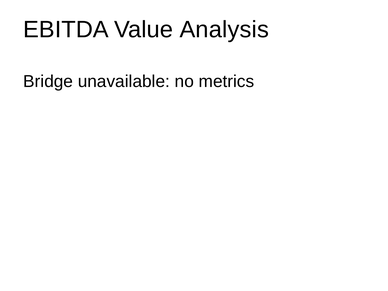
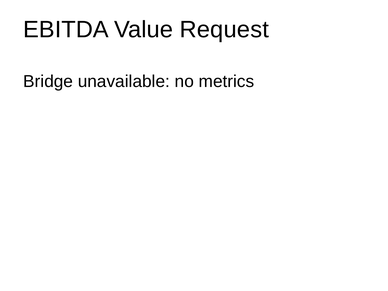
Analysis: Analysis -> Request (224, 29)
